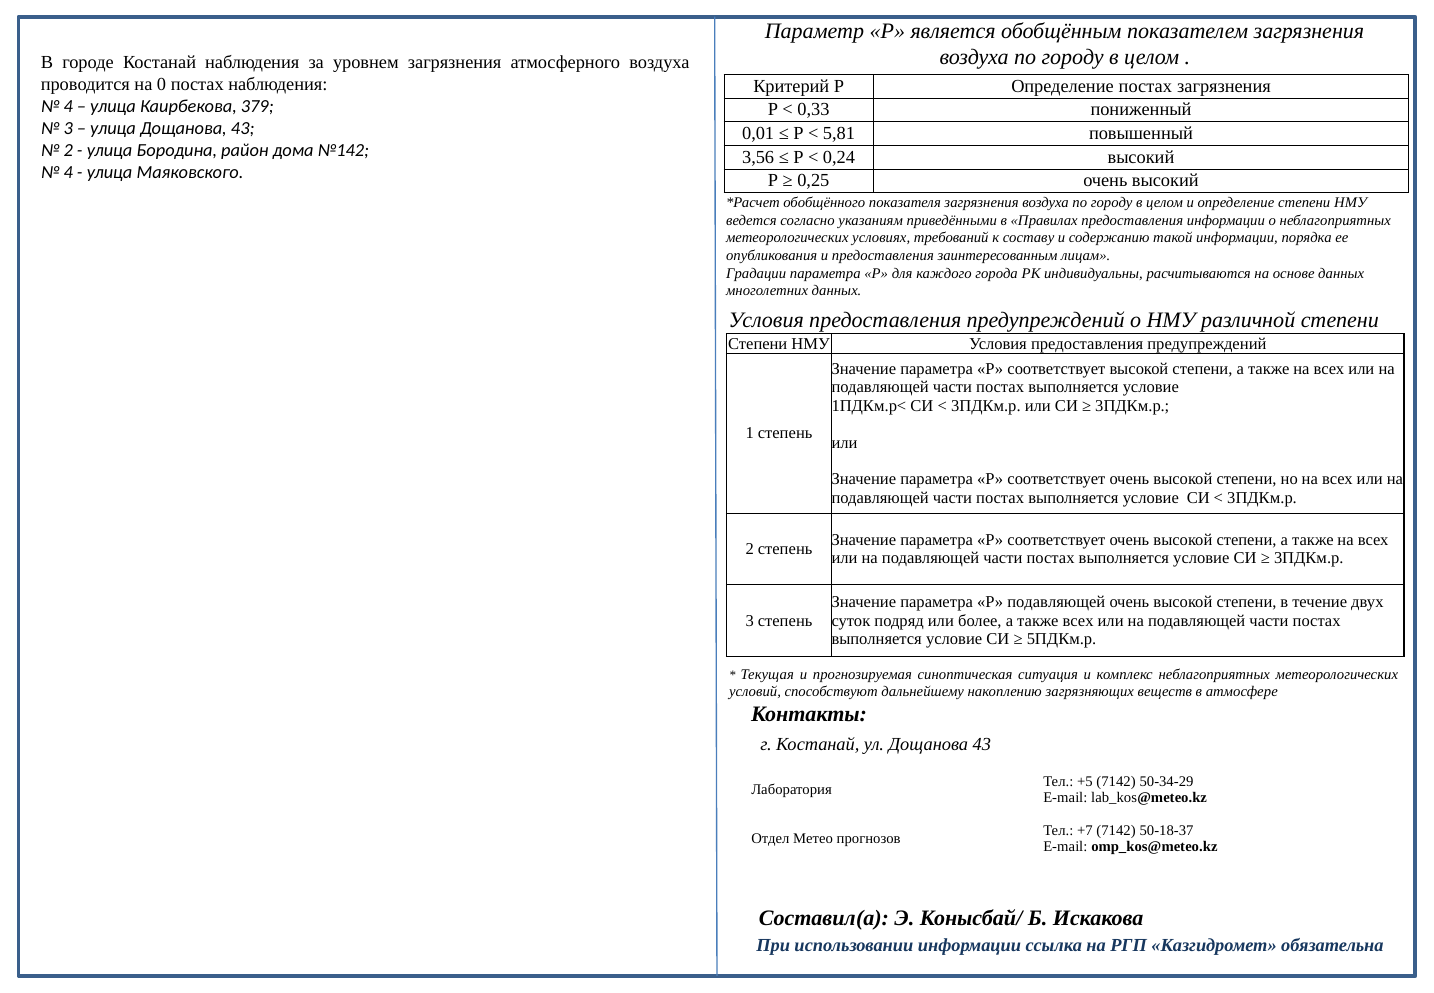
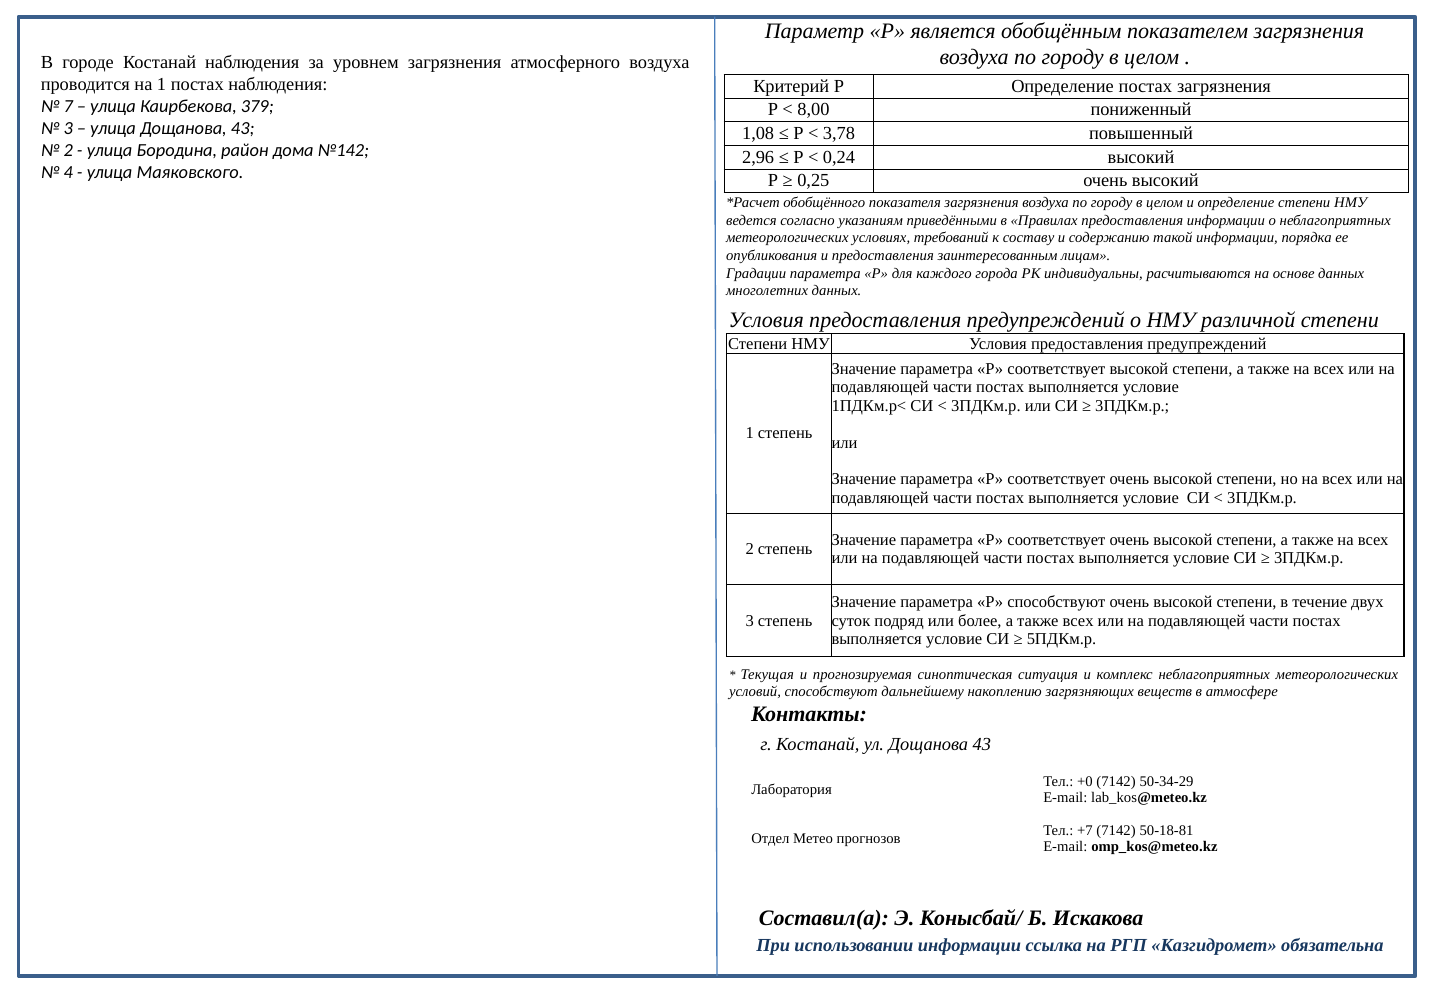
на 0: 0 -> 1 (162, 84)
4: 4 -> 7 (68, 106)
0,33: 0,33 -> 8,00 (813, 110)
0,01: 0,01 -> 1,08 (758, 133)
5,81: 5,81 -> 3,78 (839, 133)
3,56: 3,56 -> 2,96 (758, 157)
Р подавляющей: подавляющей -> способствуют (1056, 602)
+5: +5 -> +0 (1085, 782)
50-18-37: 50-18-37 -> 50-18-81 (1167, 830)
